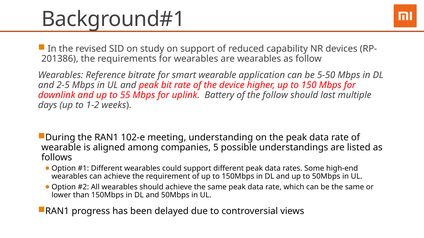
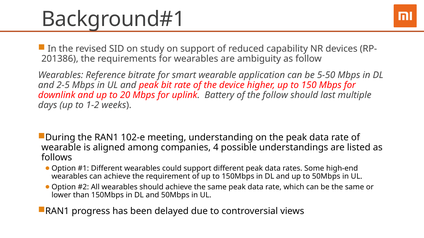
are wearables: wearables -> ambiguity (259, 59)
55: 55 -> 20 (125, 95)
5: 5 -> 4 (216, 148)
